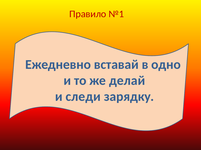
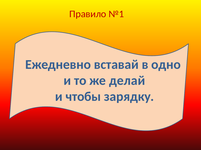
следи: следи -> чтобы (83, 97)
